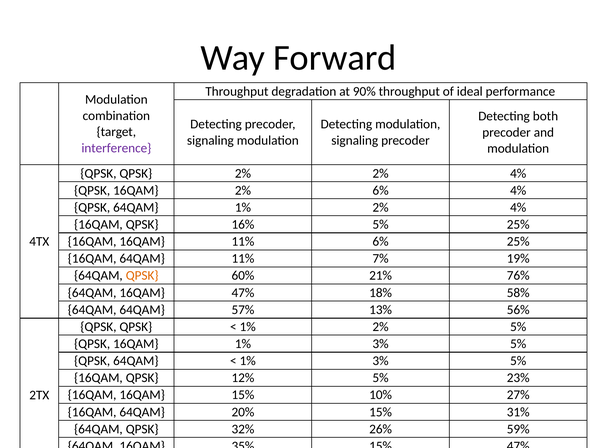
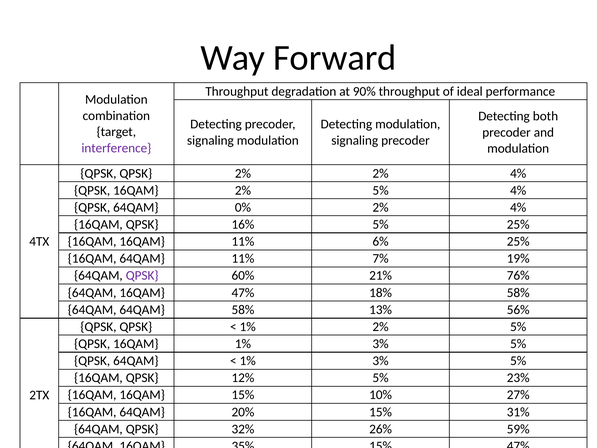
16QAM 2% 6%: 6% -> 5% (381, 190)
64QAM 1%: 1% -> 0% (243, 207)
QPSK colour: orange -> purple (142, 275)
64QAM 57%: 57% -> 58% (243, 310)
